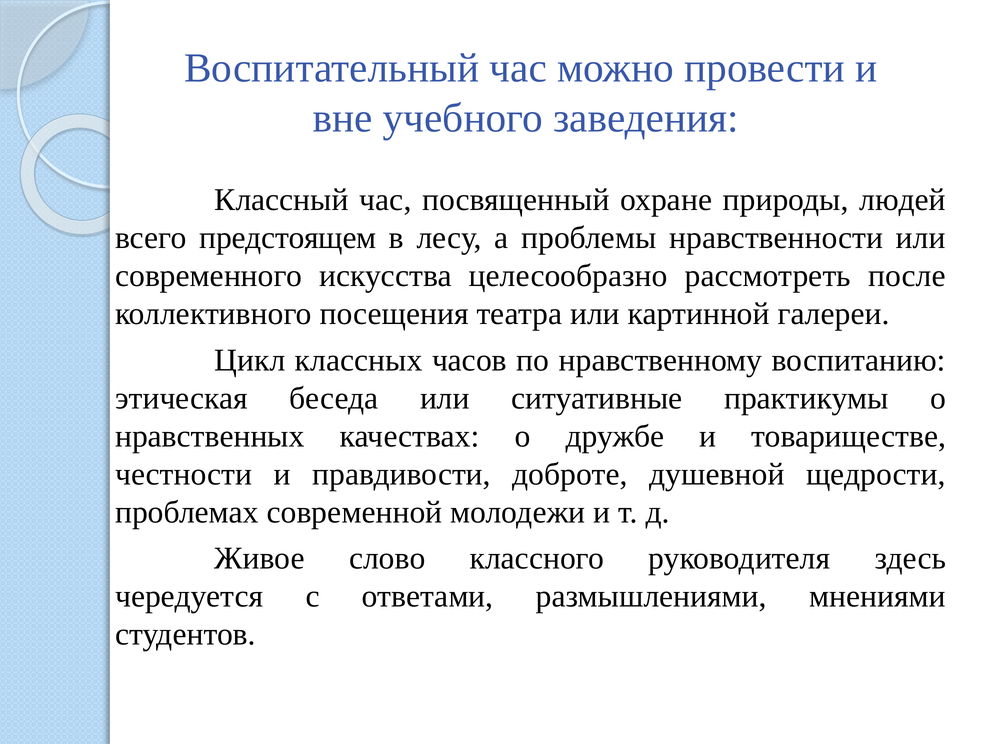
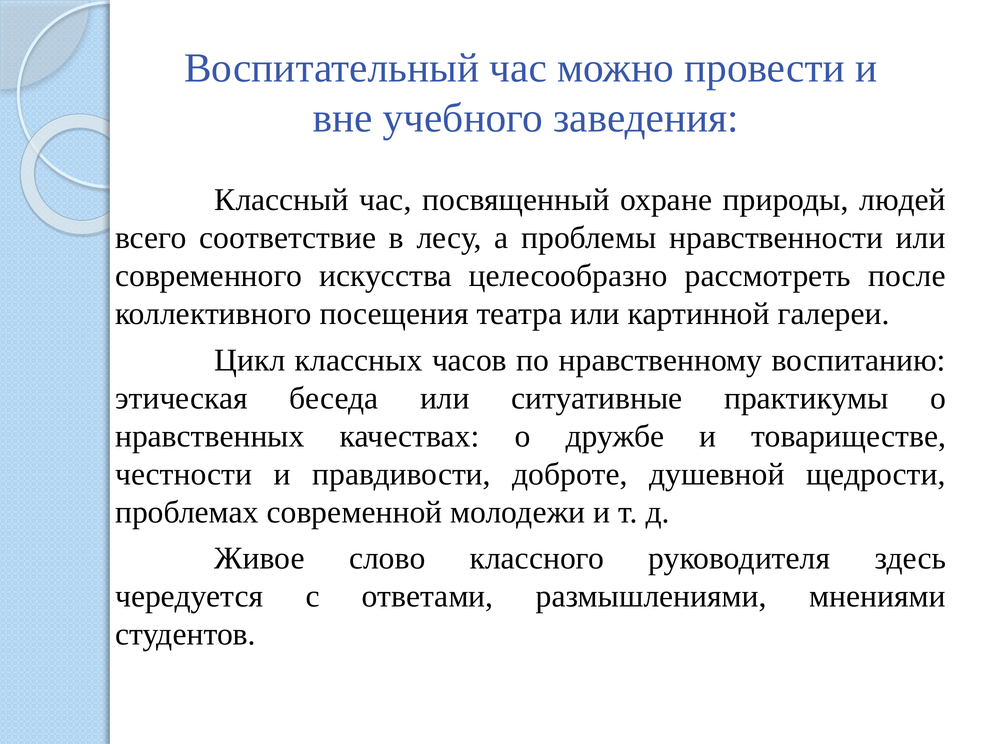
предстоящем: предстоящем -> соответствие (288, 238)
